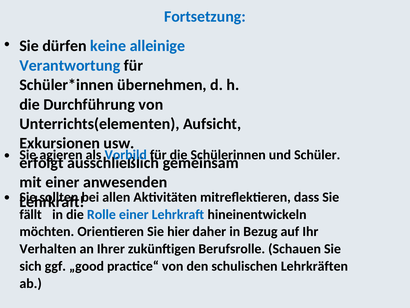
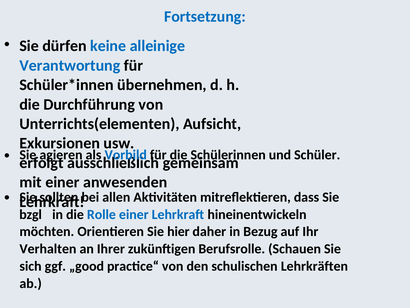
fällt: fällt -> bzgl (31, 214)
